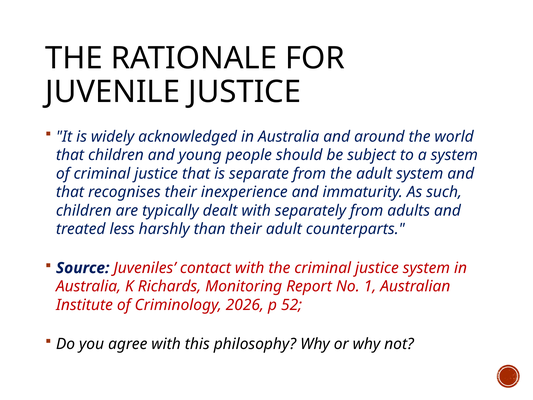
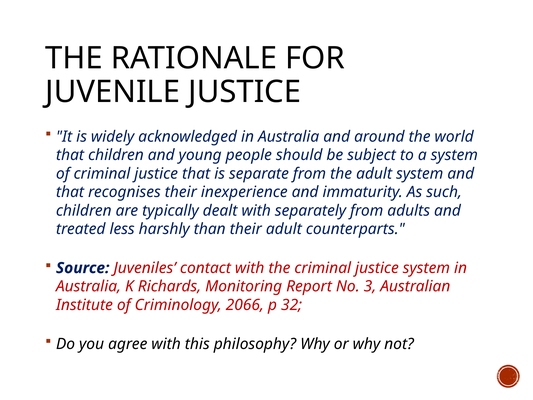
1: 1 -> 3 (370, 286)
2026: 2026 -> 2066 (245, 305)
52: 52 -> 32 (292, 305)
